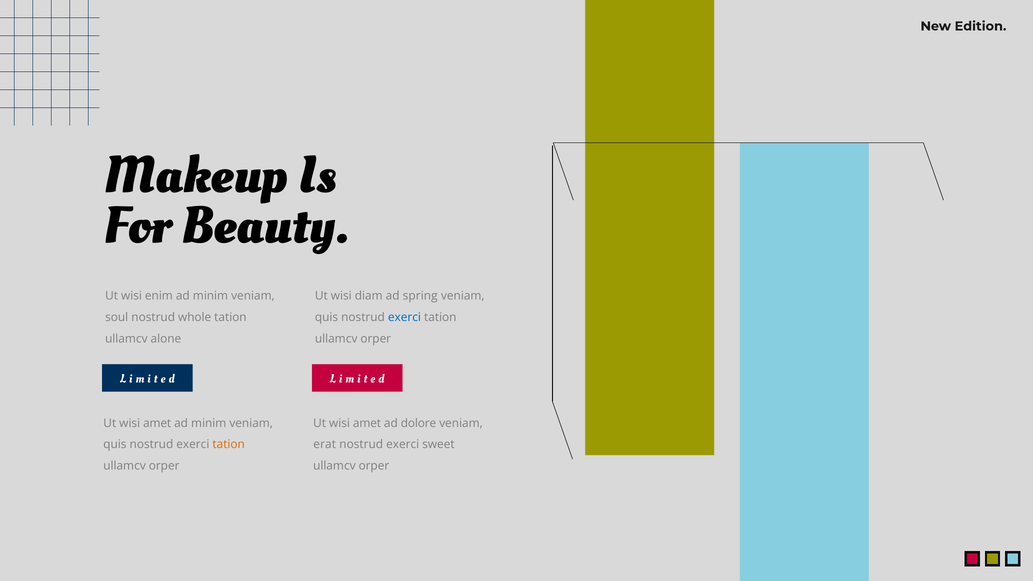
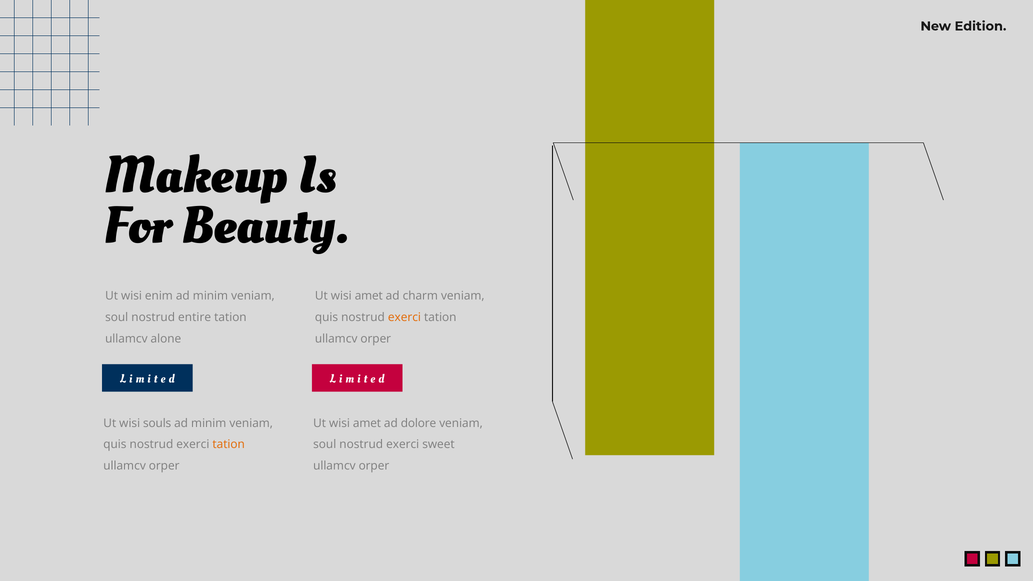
diam: diam -> amet (369, 296)
spring: spring -> charm (420, 296)
whole: whole -> entire (195, 317)
exerci colour: blue -> orange (404, 317)
amet: amet -> souls (157, 423)
erat: erat -> soul (325, 445)
